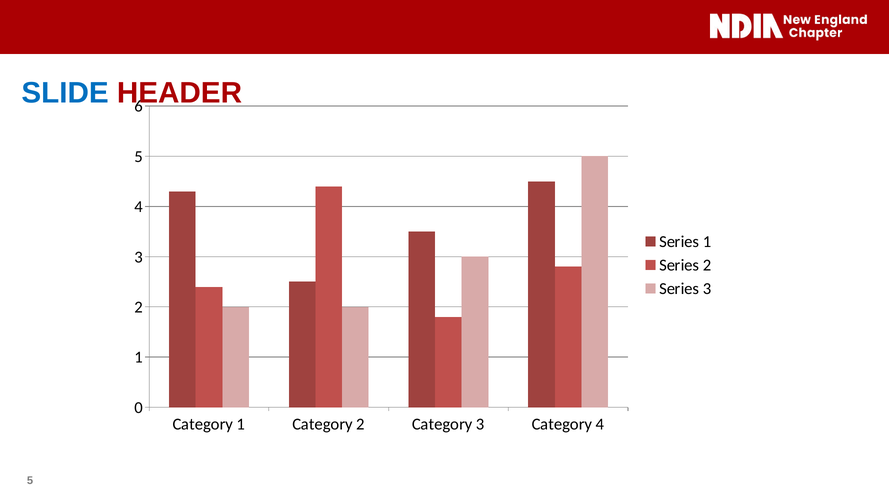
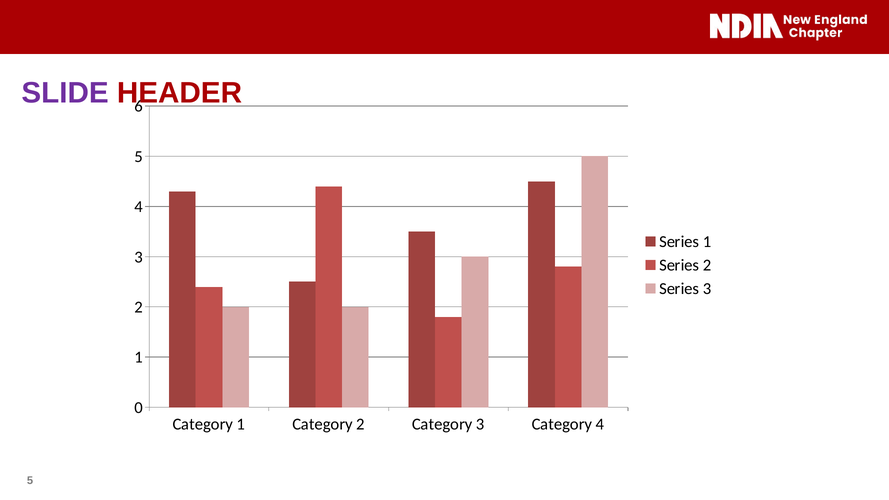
SLIDE colour: blue -> purple (65, 93)
